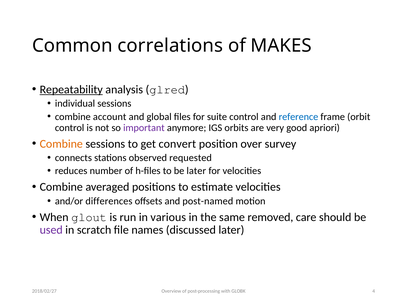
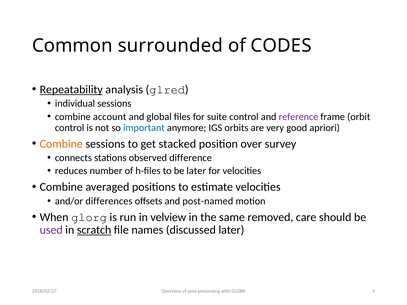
correlations: correlations -> surrounded (170, 46)
MAKES: MAKES -> CODES (281, 46)
reference colour: blue -> purple (298, 117)
important colour: purple -> blue (144, 128)
convert: convert -> stacked (177, 144)
requested: requested -> difference (191, 158)
glout: glout -> glorg (89, 217)
various: various -> velview (168, 217)
scratch underline: none -> present (94, 230)
